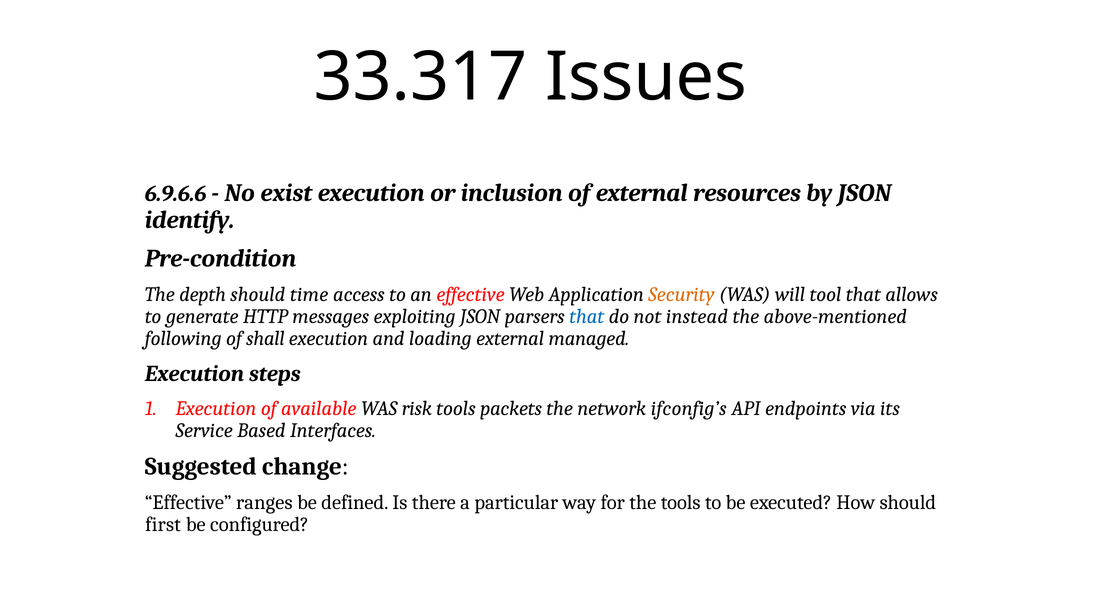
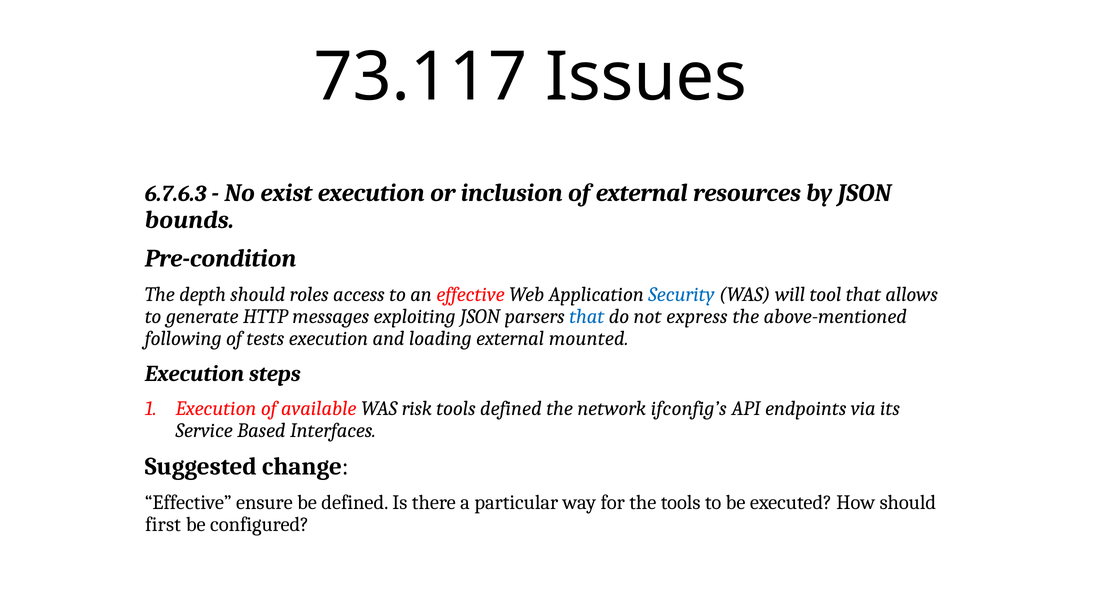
33.317: 33.317 -> 73.117 (421, 77)
6.9.6.6: 6.9.6.6 -> 6.7.6.3 (176, 194)
identify: identify -> bounds (189, 220)
time: time -> roles (309, 294)
Security colour: orange -> blue (681, 294)
instead: instead -> express (697, 316)
shall: shall -> tests (265, 339)
managed: managed -> mounted (589, 339)
tools packets: packets -> defined (511, 408)
ranges: ranges -> ensure (264, 502)
